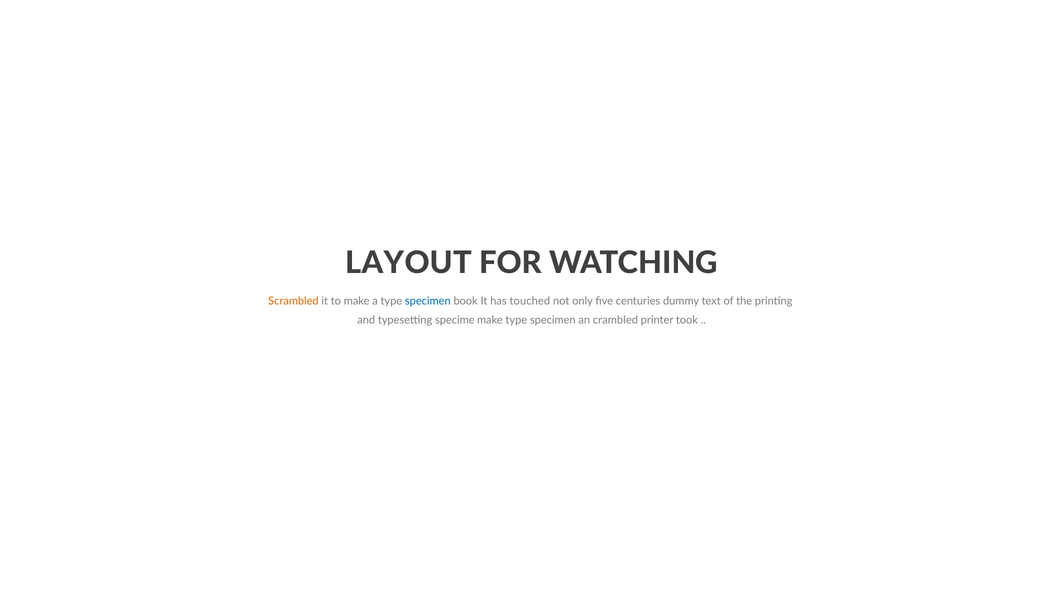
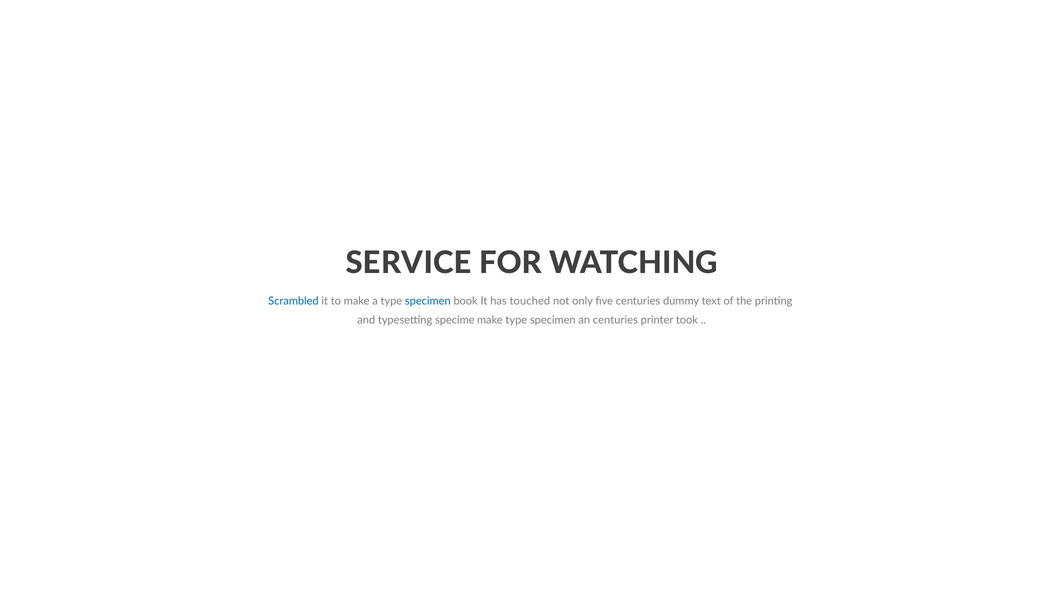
LAYOUT: LAYOUT -> SERVICE (409, 263)
Scrambled colour: orange -> blue (293, 301)
an crambled: crambled -> centuries (615, 320)
